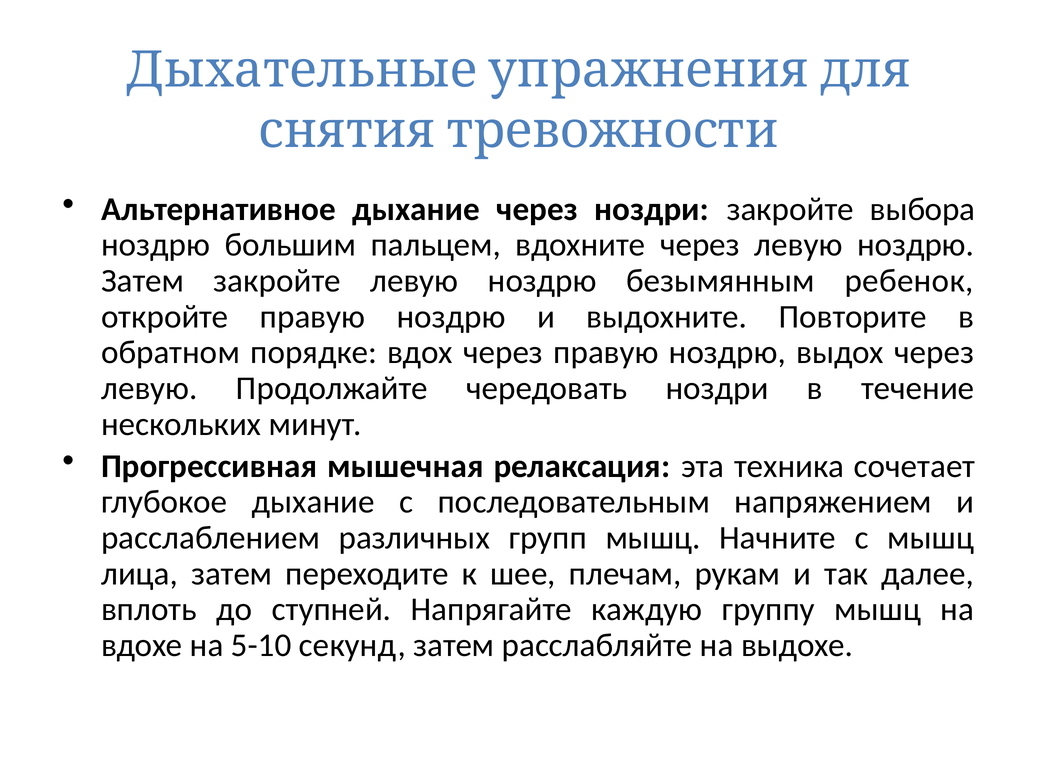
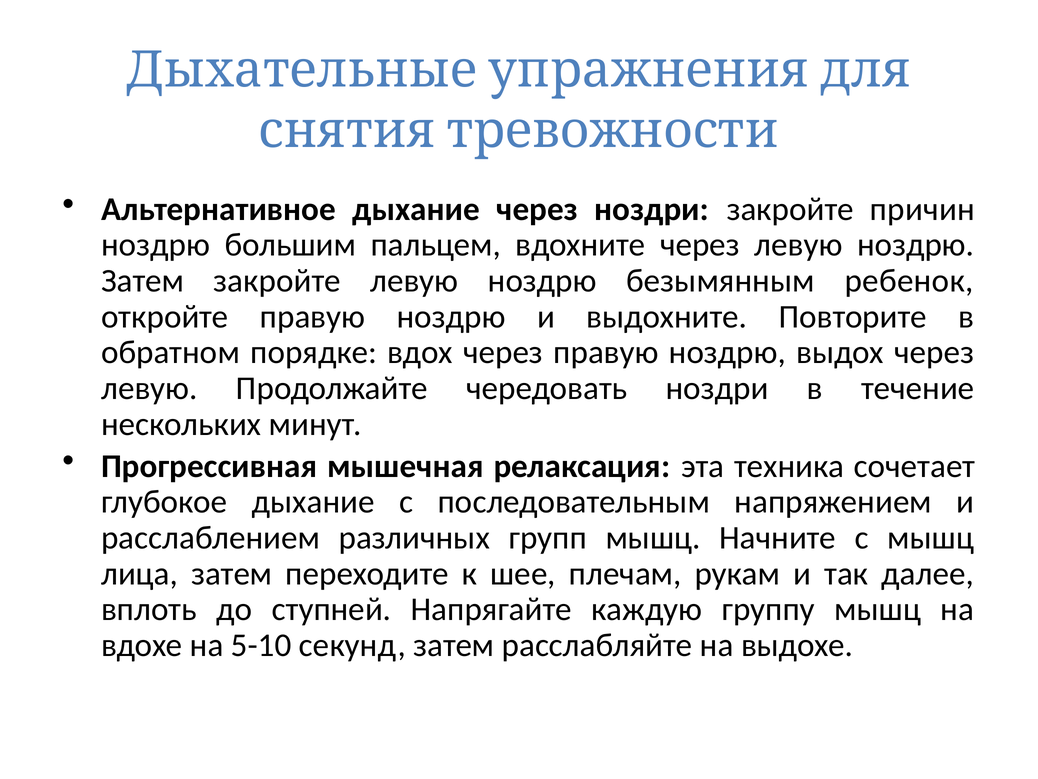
выбора: выбора -> причин (922, 209)
